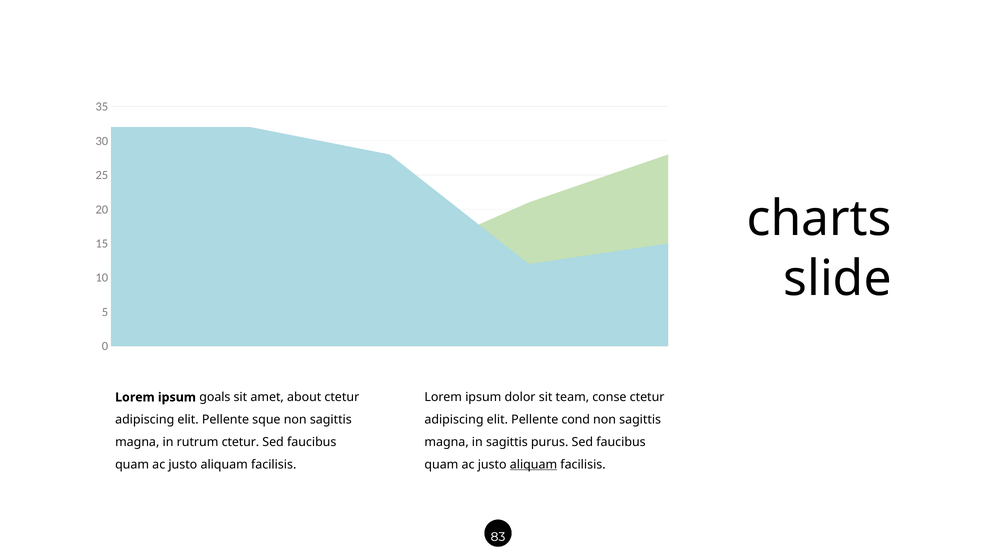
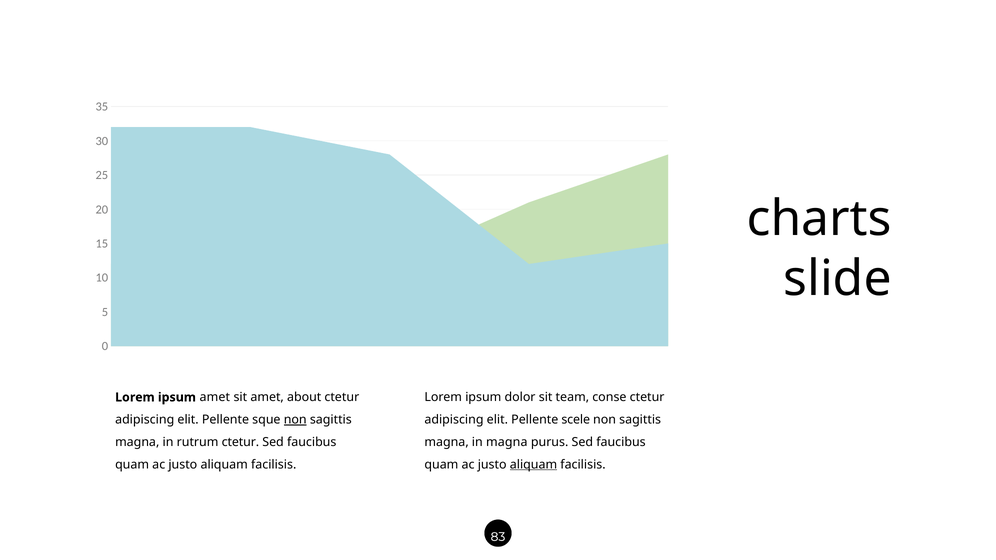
ipsum goals: goals -> amet (215, 397)
non underline: none -> present (295, 420)
cond: cond -> scele (576, 420)
in sagittis: sagittis -> magna (507, 442)
